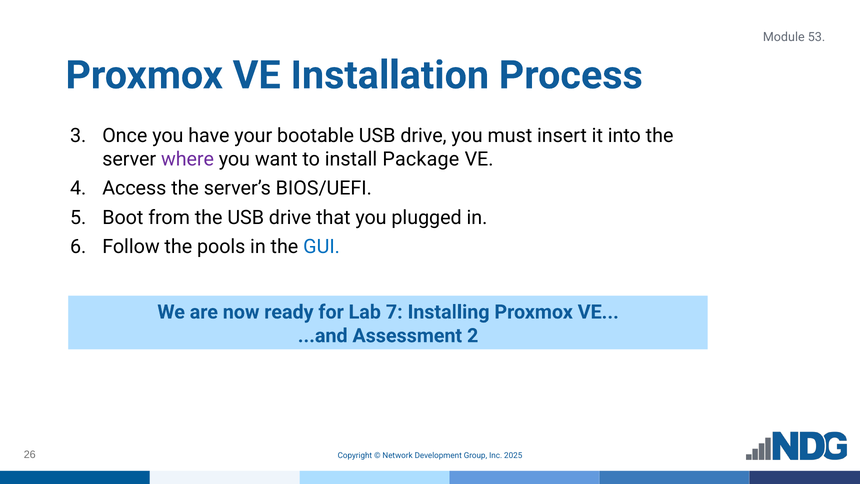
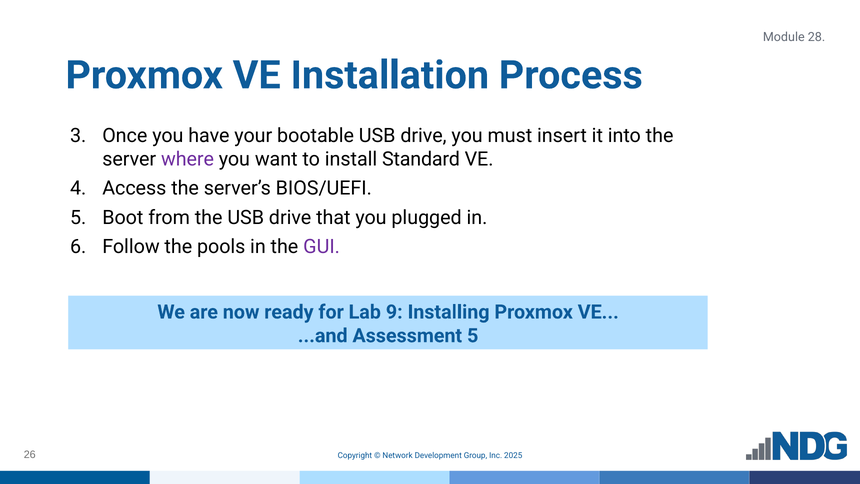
53: 53 -> 28 (817, 37)
Package: Package -> Standard (421, 159)
GUI colour: blue -> purple (322, 246)
7: 7 -> 9 (394, 312)
Assessment 2: 2 -> 5 (473, 336)
